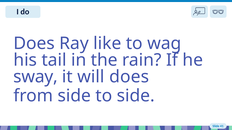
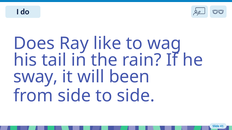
will does: does -> been (129, 77)
